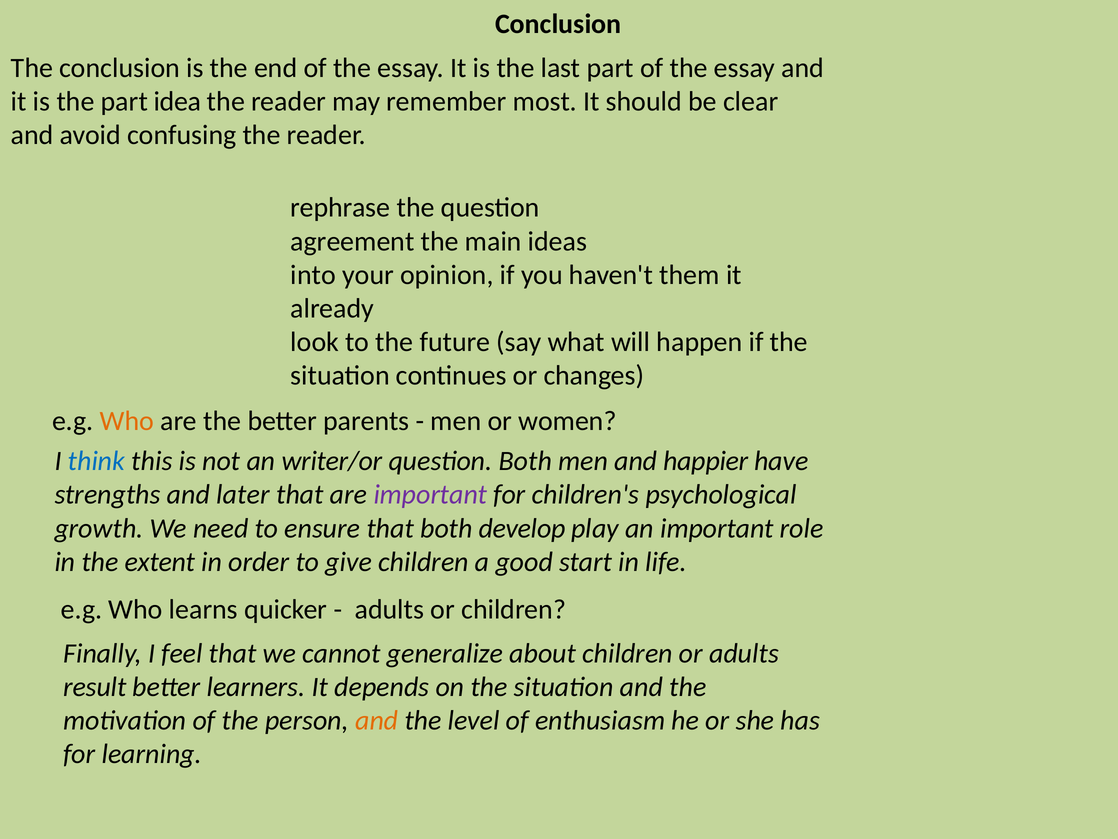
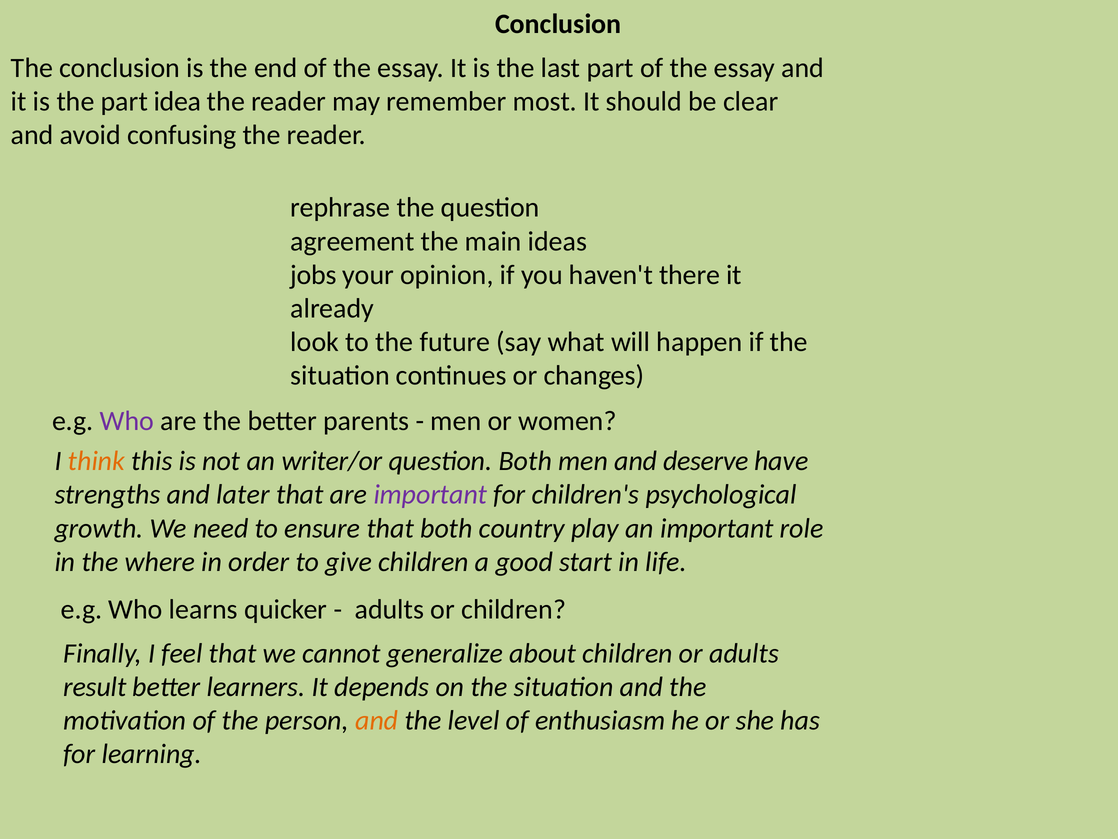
into: into -> jobs (313, 275)
them: them -> there (690, 275)
Who colour: orange -> purple (127, 421)
think colour: blue -> orange (96, 461)
happier: happier -> deserve (706, 461)
develop: develop -> country (522, 528)
extent: extent -> where (160, 562)
